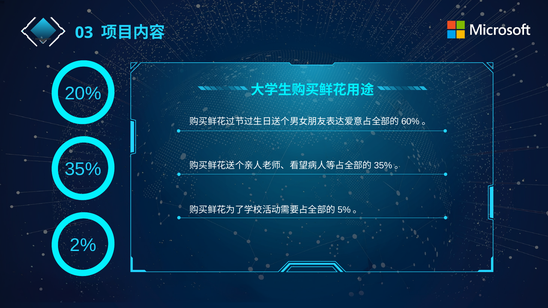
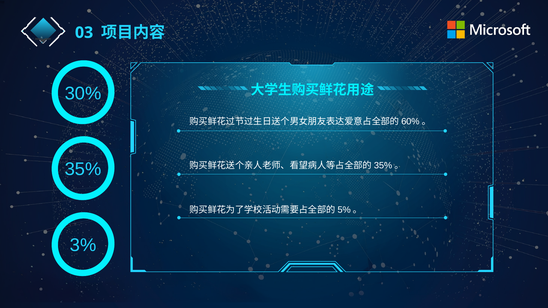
20%: 20% -> 30% (83, 93)
2%: 2% -> 3% (83, 245)
